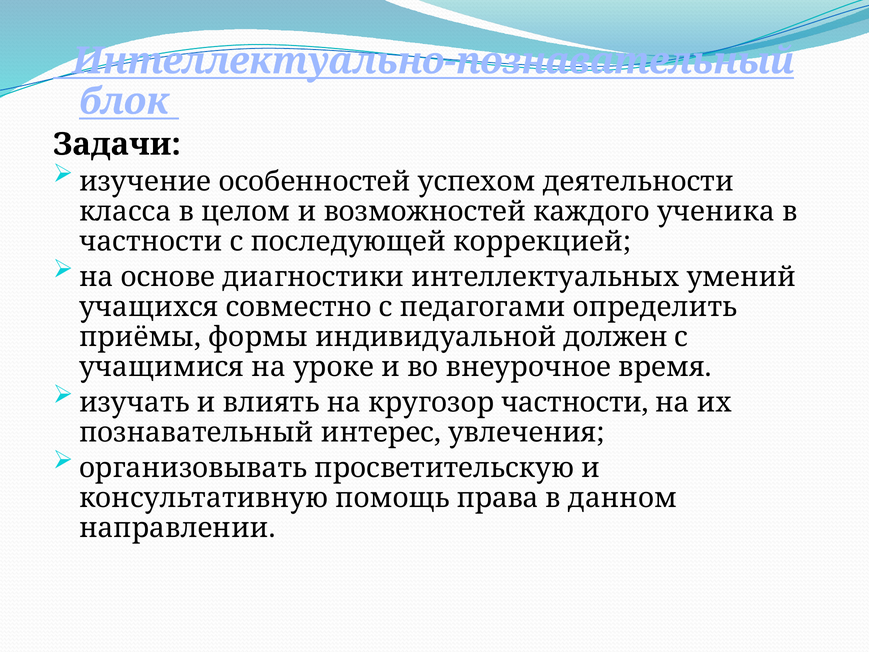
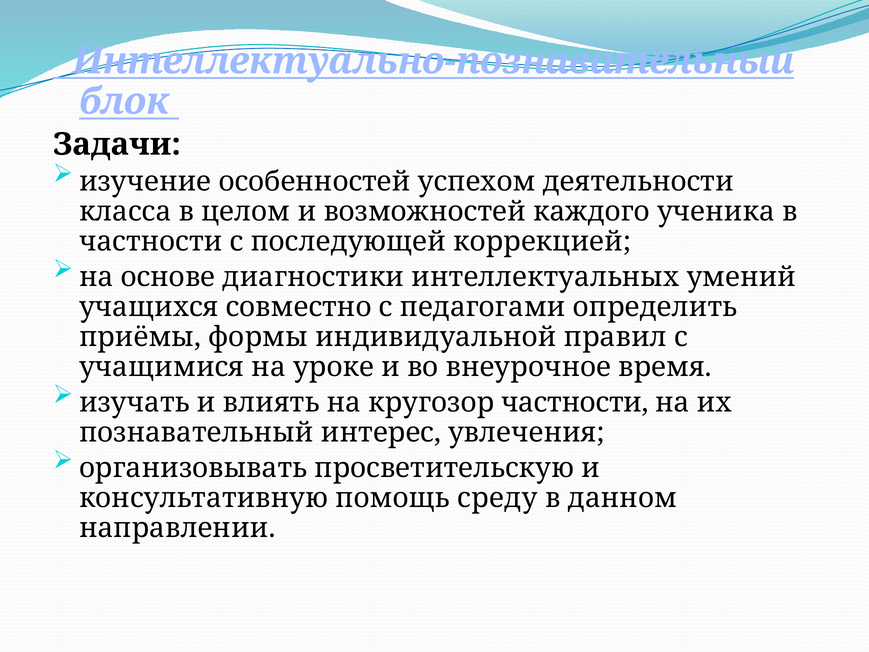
должен: должен -> правил (615, 337)
права: права -> среду (497, 498)
